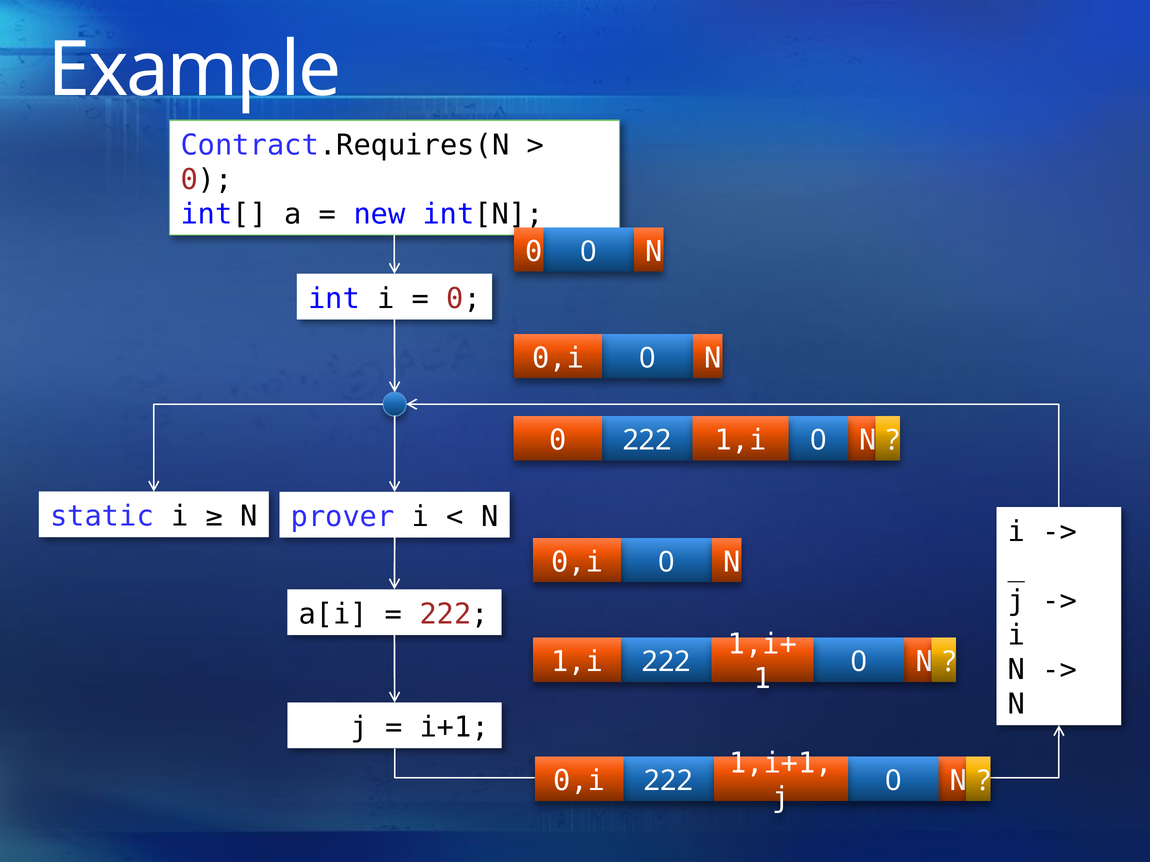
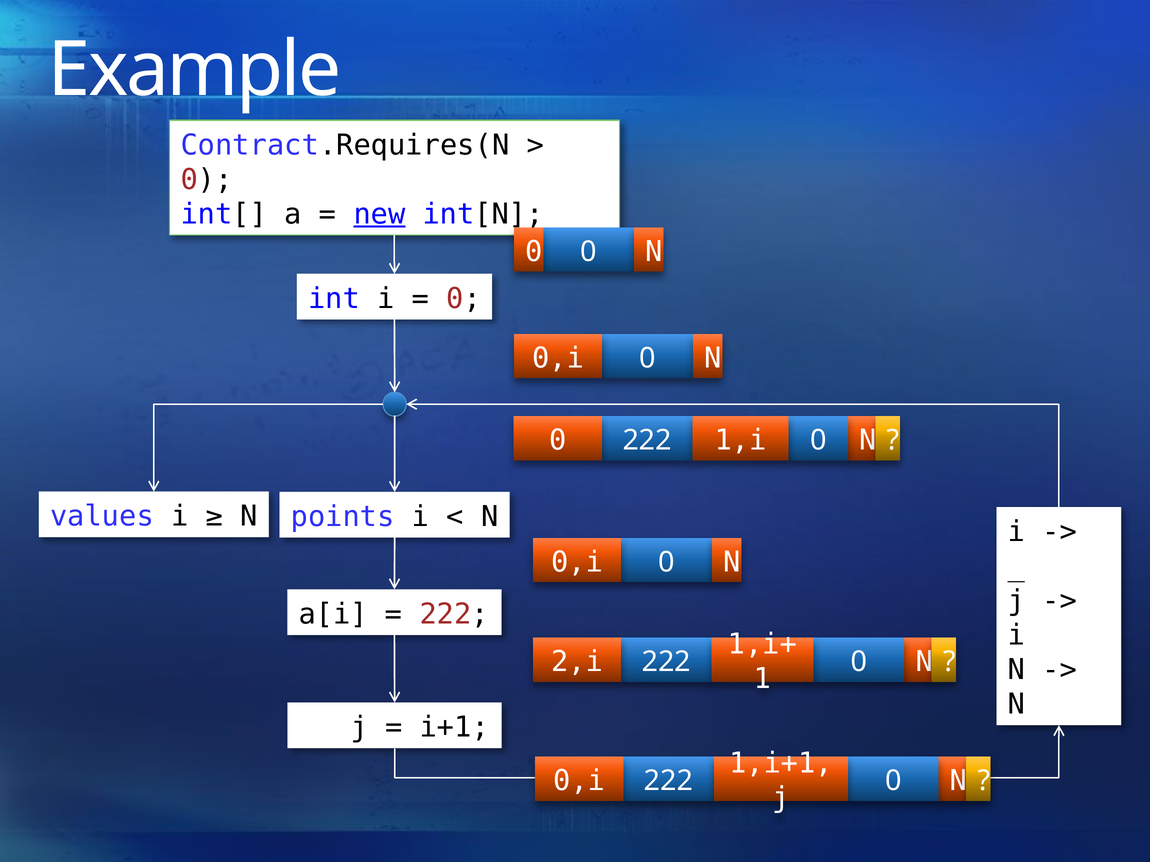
new underline: none -> present (380, 214)
static: static -> values (102, 517)
prover: prover -> points (343, 517)
1,i: 1,i -> 2,i (577, 662)
